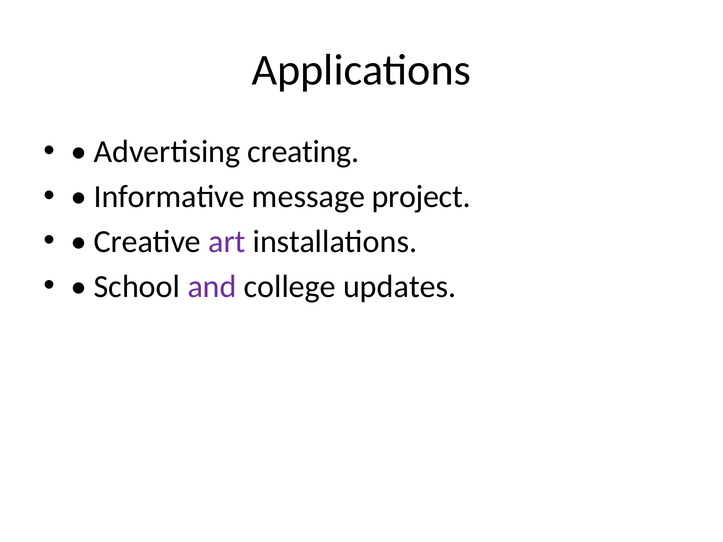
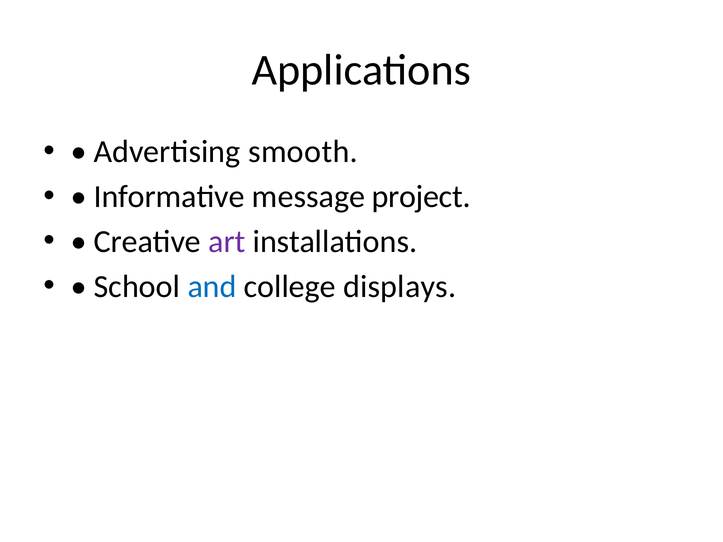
creating: creating -> smooth (303, 152)
and colour: purple -> blue (212, 287)
updates: updates -> displays (400, 287)
